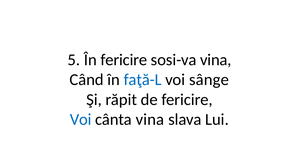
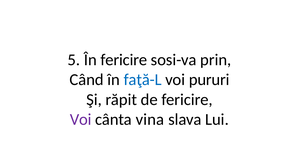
sosi-va vina: vina -> prin (216, 60)
sânge: sânge -> pururi (209, 80)
Voi colour: blue -> purple (81, 120)
